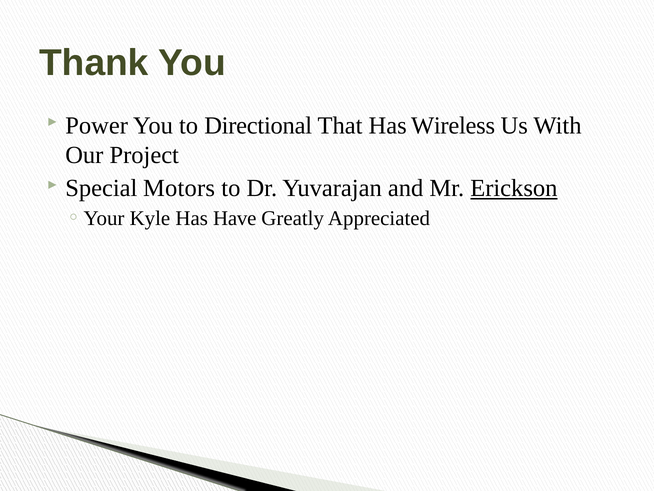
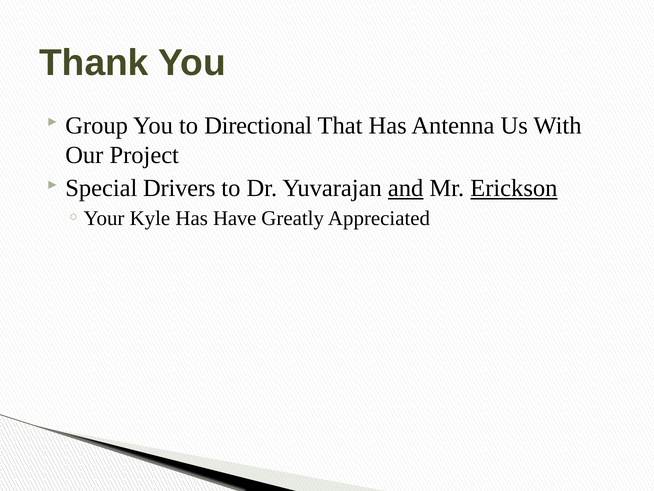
Power: Power -> Group (97, 126)
Wireless: Wireless -> Antenna (453, 126)
Motors: Motors -> Drivers (179, 188)
and underline: none -> present (406, 188)
